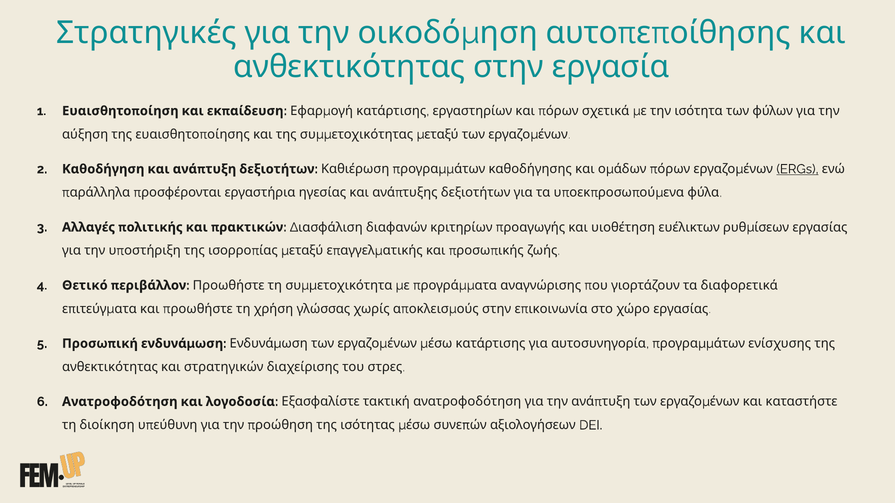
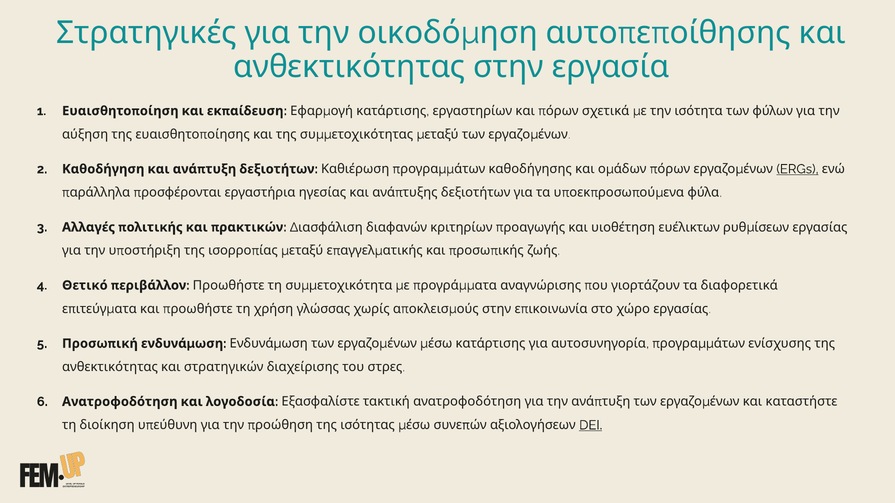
DEI underline: none -> present (591, 425)
